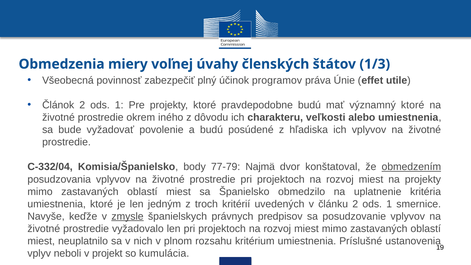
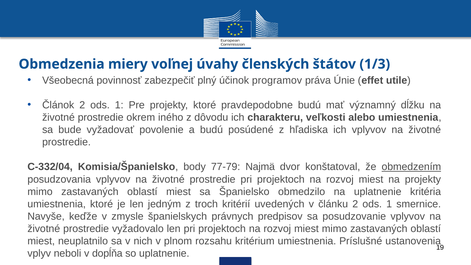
významný ktoré: ktoré -> dĺžku (413, 105)
zmysle underline: present -> none (128, 216)
projekt: projekt -> dopĺňa (107, 253)
so kumulácia: kumulácia -> uplatnenie (164, 253)
